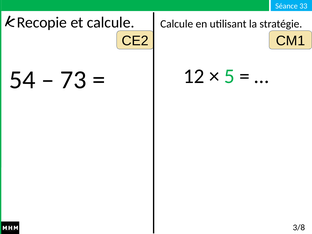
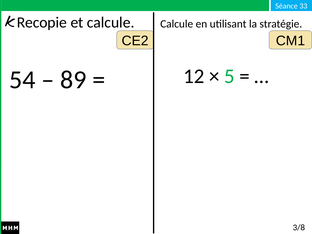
73: 73 -> 89 (73, 80)
